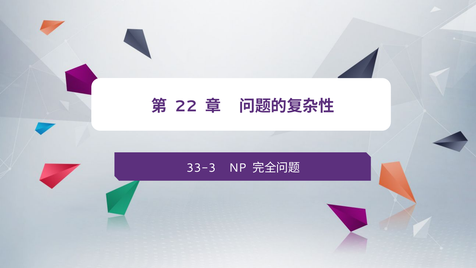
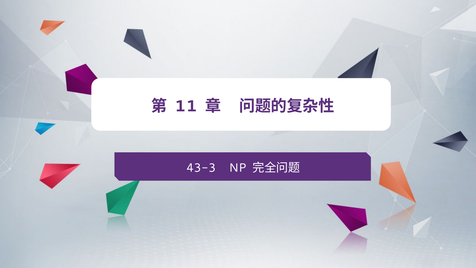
22: 22 -> 11 (186, 106)
33-3: 33-3 -> 43-3 (201, 168)
